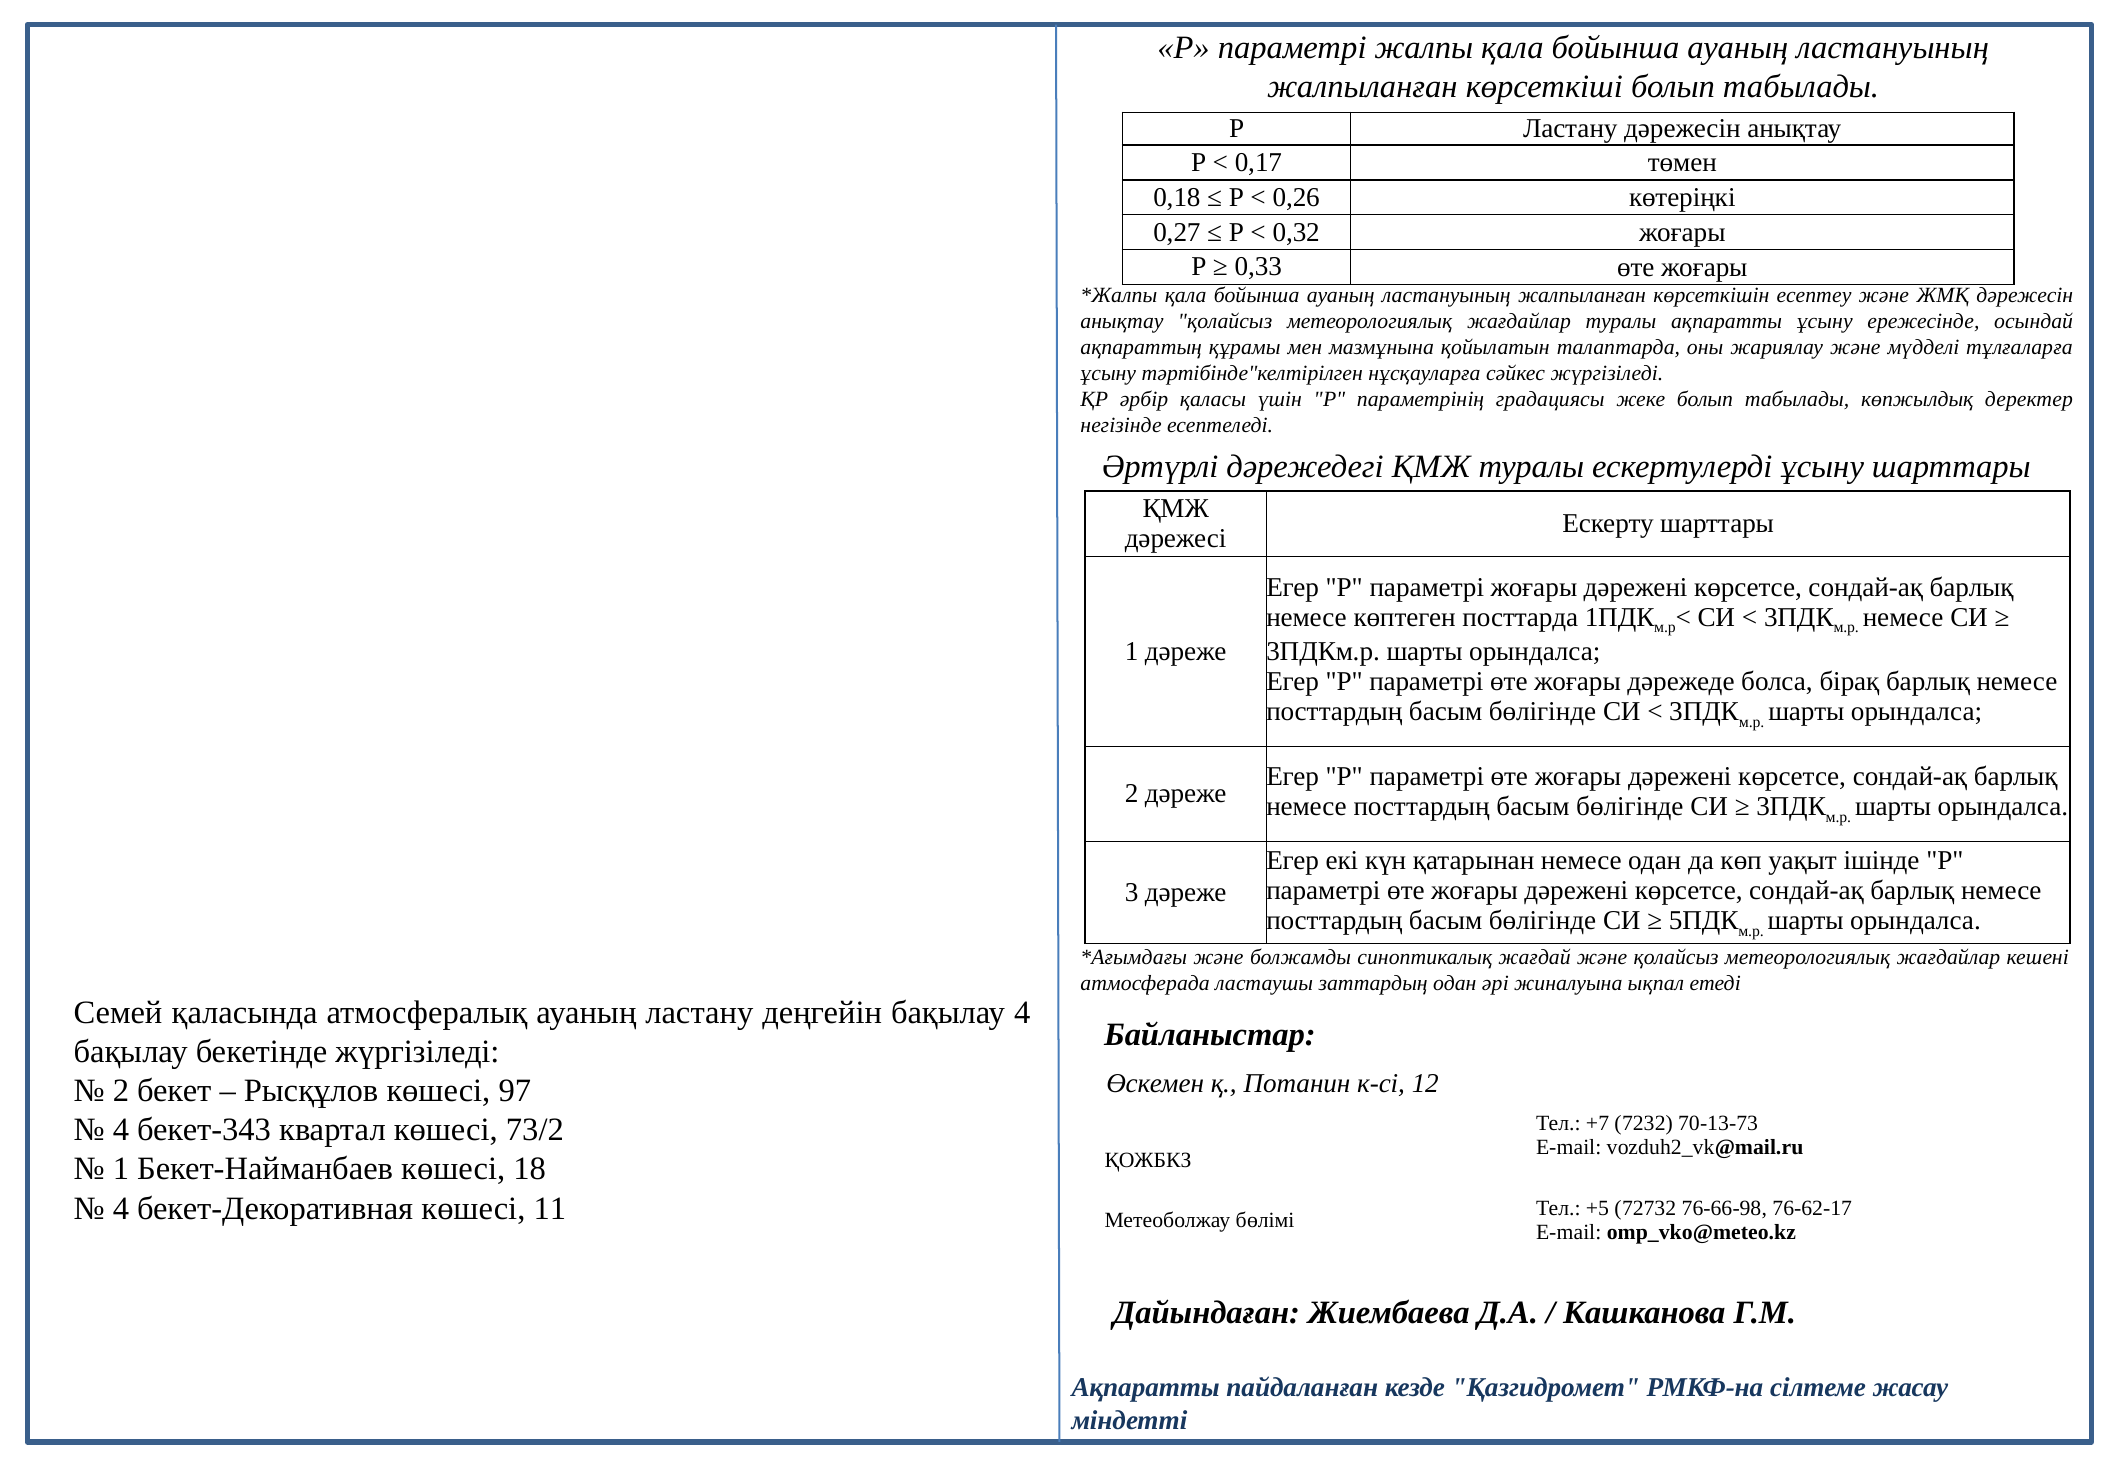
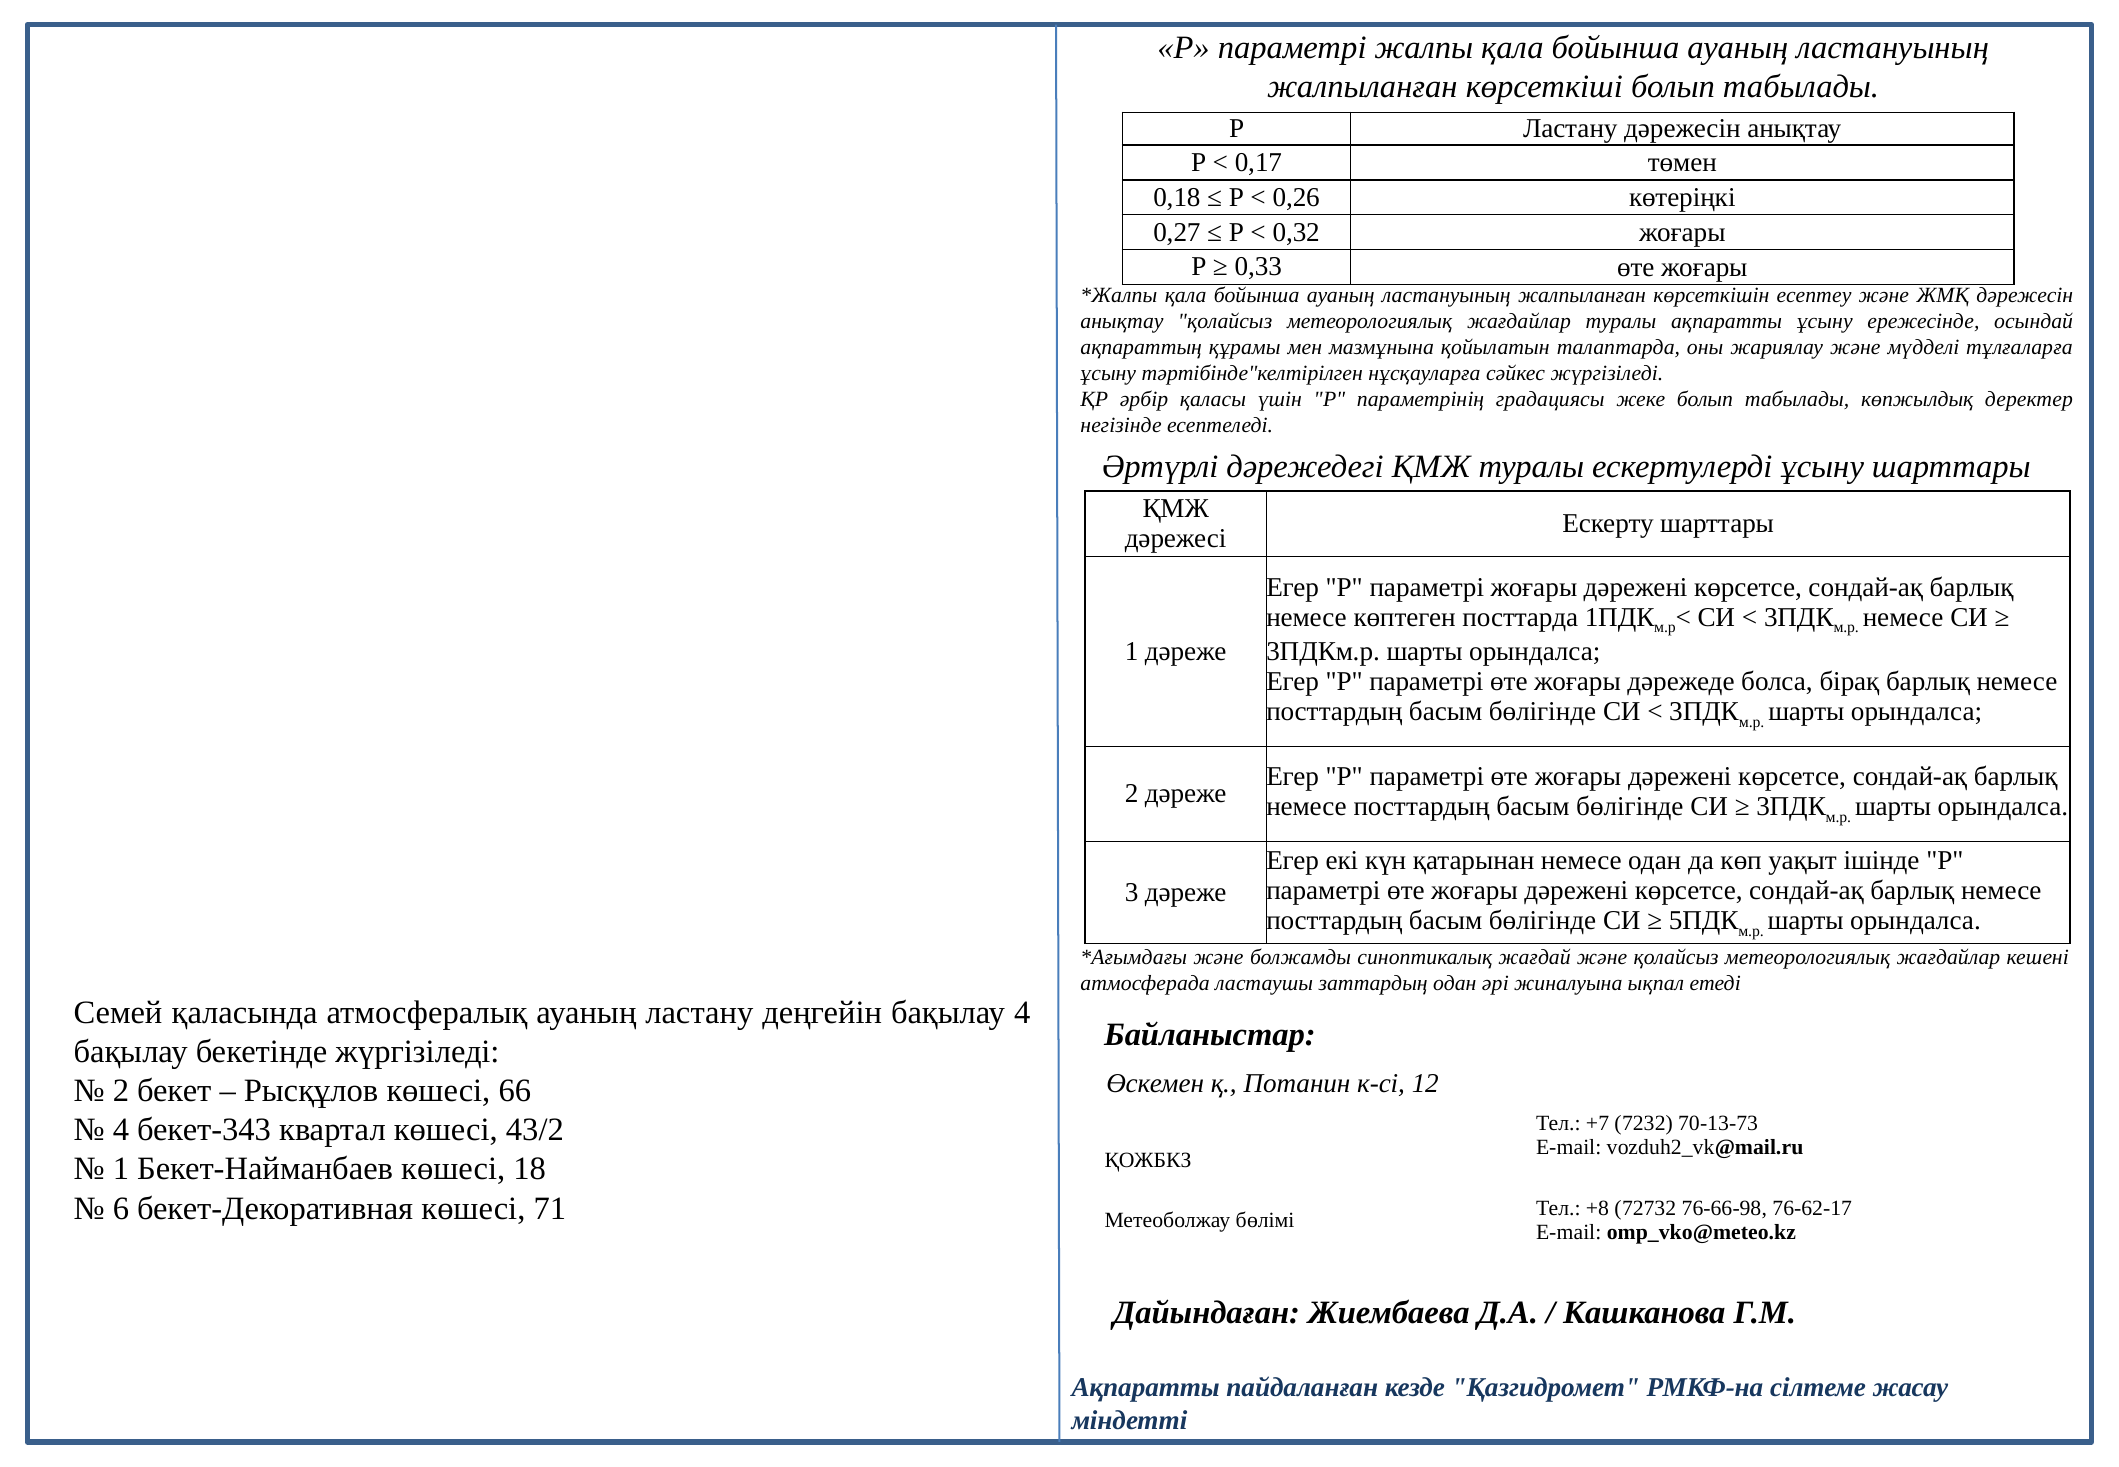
97: 97 -> 66 (515, 1091)
73/2: 73/2 -> 43/2 (535, 1130)
4: 4 -> 6 (121, 1208)
11: 11 -> 71 (550, 1208)
+5: +5 -> +8 (1597, 1208)
